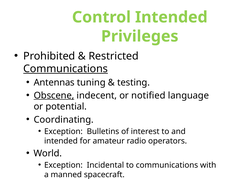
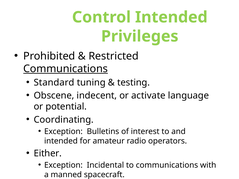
Antennas: Antennas -> Standard (54, 83)
Obscene underline: present -> none (54, 96)
notified: notified -> activate (148, 96)
World: World -> Either (48, 154)
